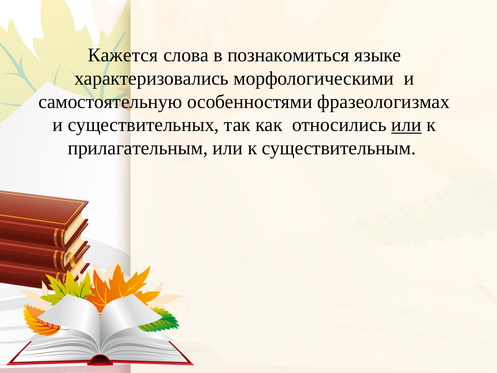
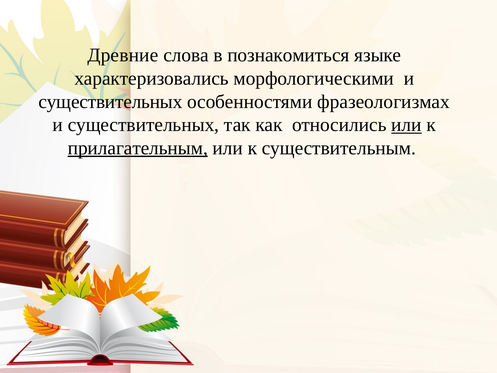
Кажется: Кажется -> Древние (123, 55)
самостоятельную: самостоятельную -> существительных (110, 102)
прилагательным underline: none -> present (138, 148)
